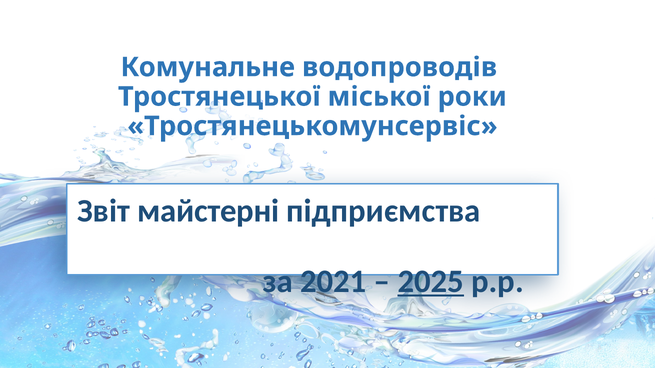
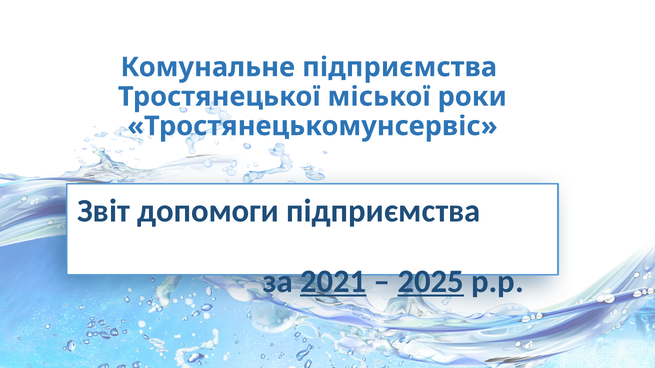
Комунальне водопроводів: водопроводів -> підприємства (400, 67)
майстерні: майстерні -> допомоги (208, 211)
2021 underline: none -> present (333, 282)
